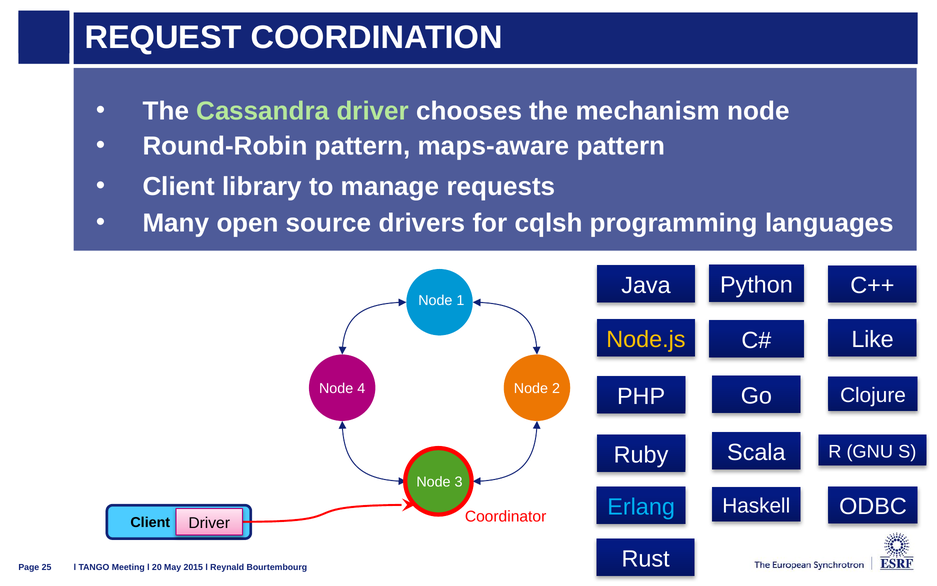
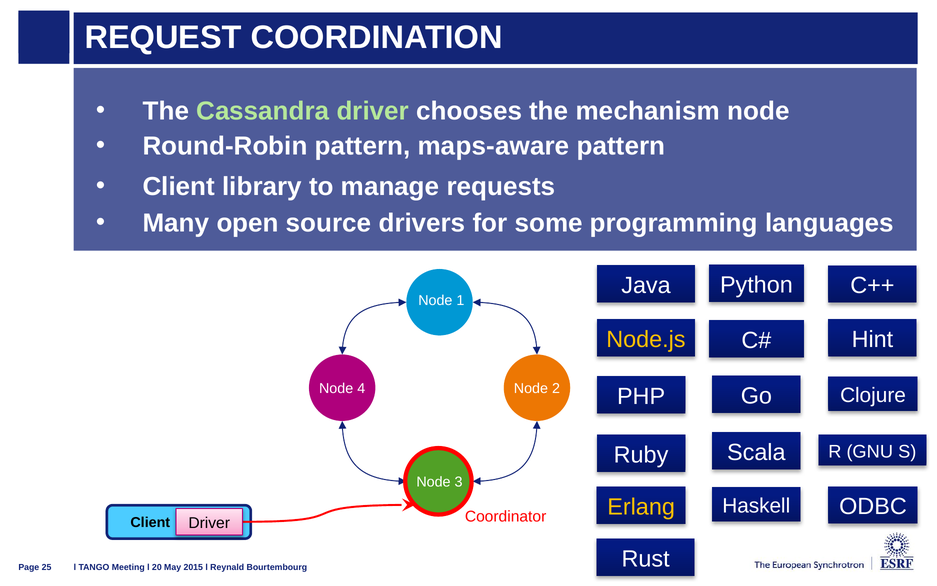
cqlsh: cqlsh -> some (549, 223)
Like: Like -> Hint (872, 339)
Erlang colour: light blue -> yellow (641, 506)
